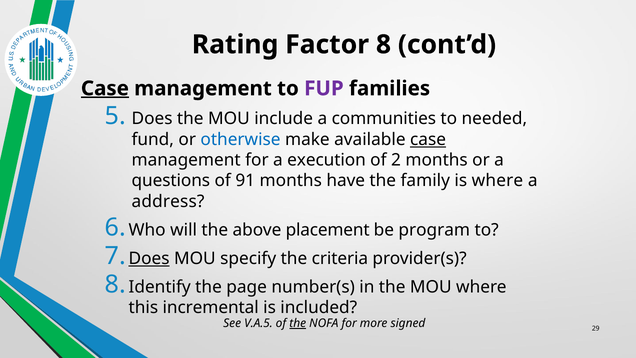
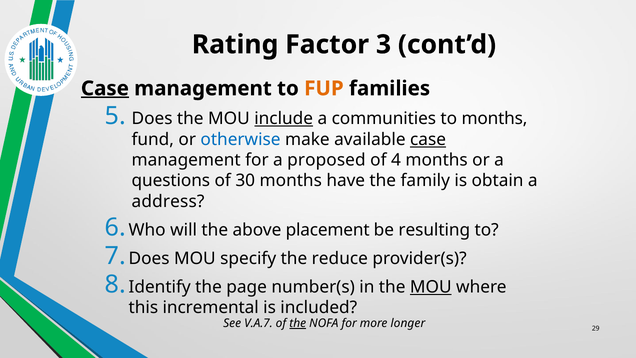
Factor 8: 8 -> 3 (383, 45)
FUP colour: purple -> orange (324, 88)
include underline: none -> present (284, 119)
to needed: needed -> months (494, 119)
execution: execution -> proposed (326, 160)
2: 2 -> 4 (396, 160)
91: 91 -> 30 (245, 181)
is where: where -> obtain (498, 181)
program: program -> resulting (434, 230)
Does underline: present -> none (149, 258)
criteria: criteria -> reduce (340, 258)
MOU underline: none -> present (431, 287)
V.A.5: V.A.5 -> V.A.7 (258, 323)
signed: signed -> longer (408, 323)
